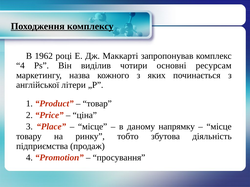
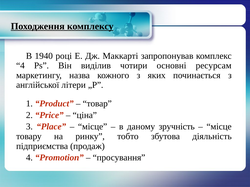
1962: 1962 -> 1940 (44, 56)
напрямку: напрямку -> зручність (177, 127)
